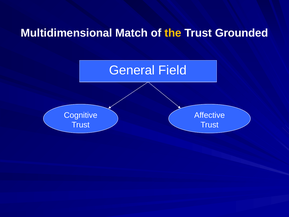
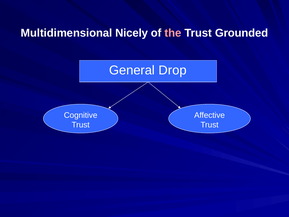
Match: Match -> Nicely (132, 33)
the colour: yellow -> pink (173, 33)
Field: Field -> Drop (173, 70)
